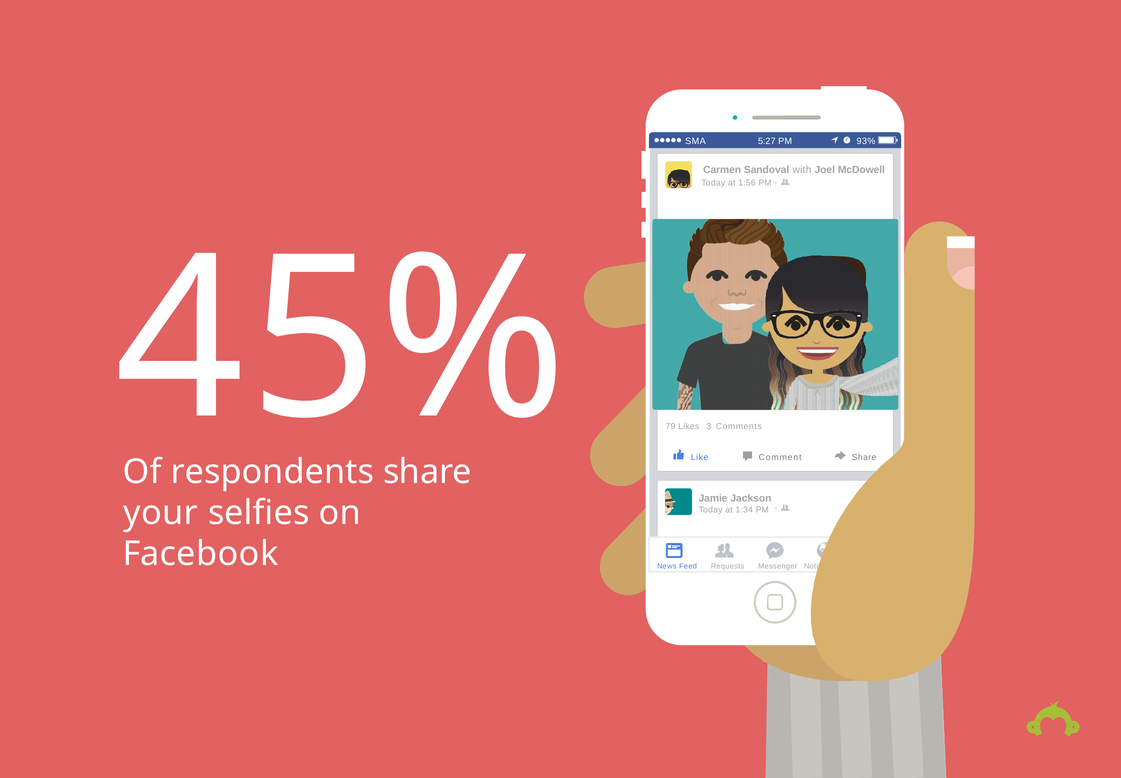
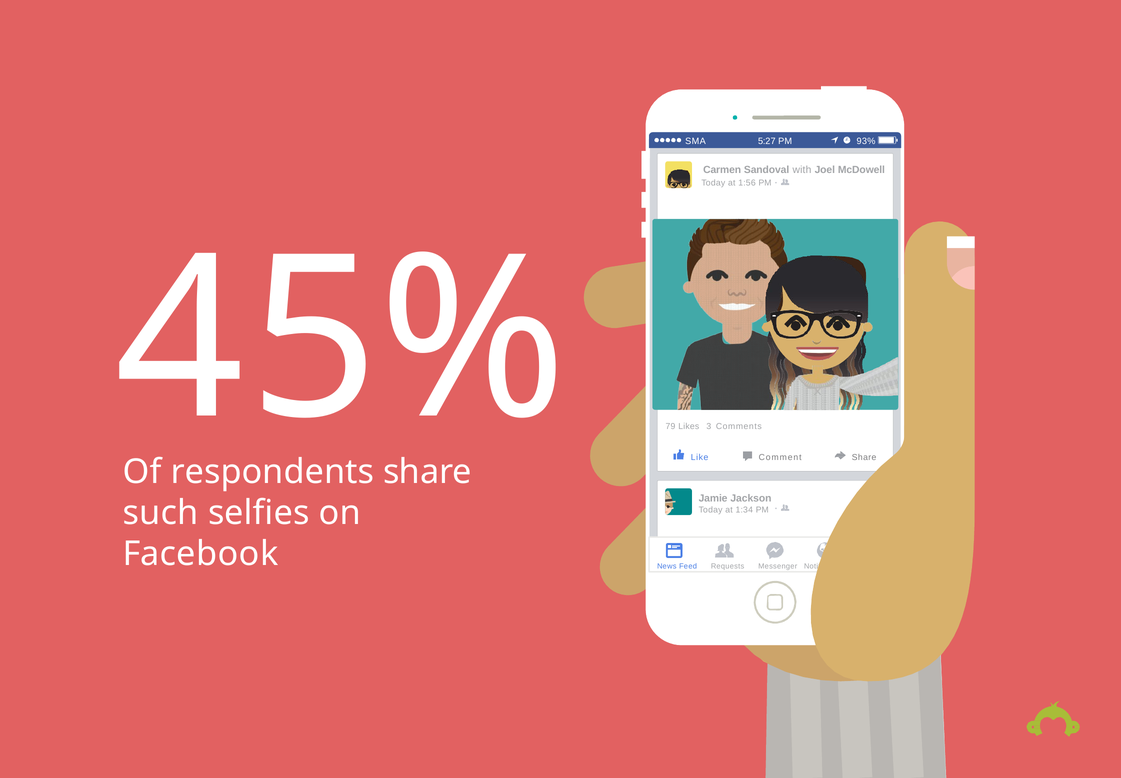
your: your -> such (161, 513)
